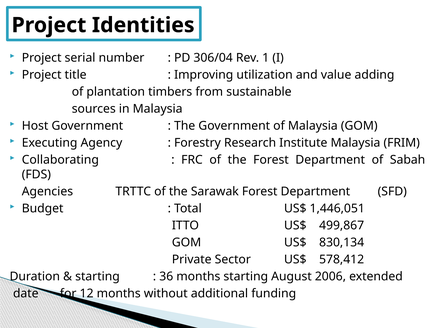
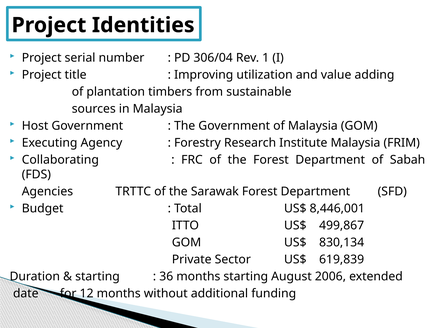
1,446,051: 1,446,051 -> 8,446,001 (337, 208)
578,412: 578,412 -> 619,839 (342, 259)
